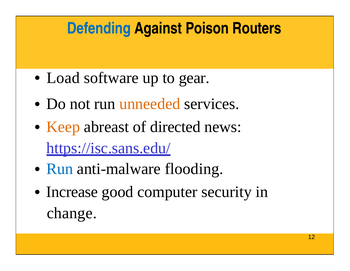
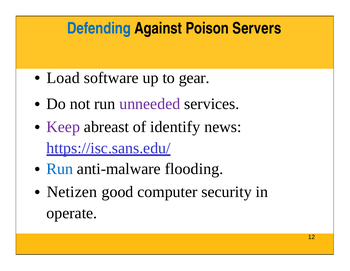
Routers: Routers -> Servers (257, 28)
unneeded colour: orange -> purple (150, 104)
Keep colour: orange -> purple (63, 127)
directed: directed -> identify (175, 127)
Increase: Increase -> Netizen (72, 192)
change: change -> operate (72, 213)
